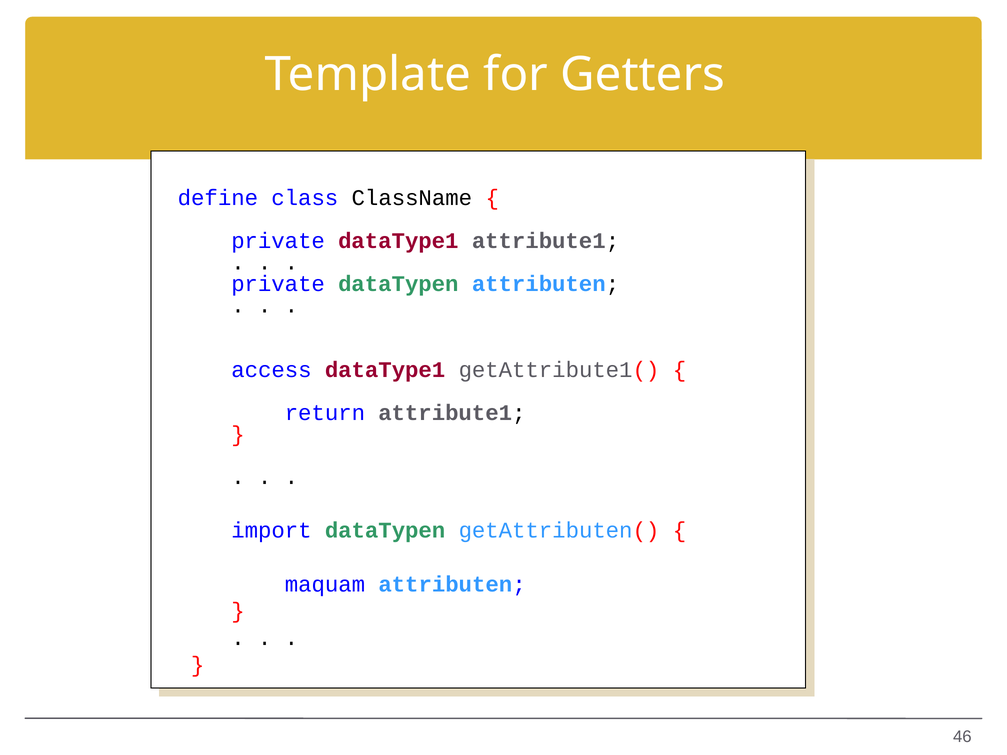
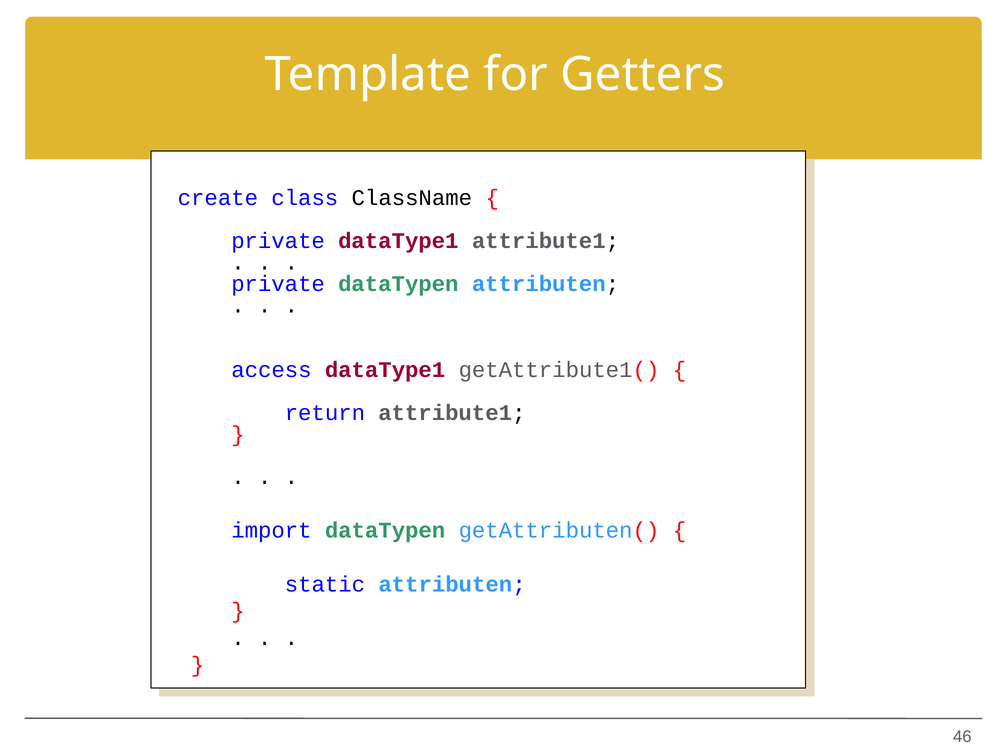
define: define -> create (218, 198)
maquam: maquam -> static (325, 584)
